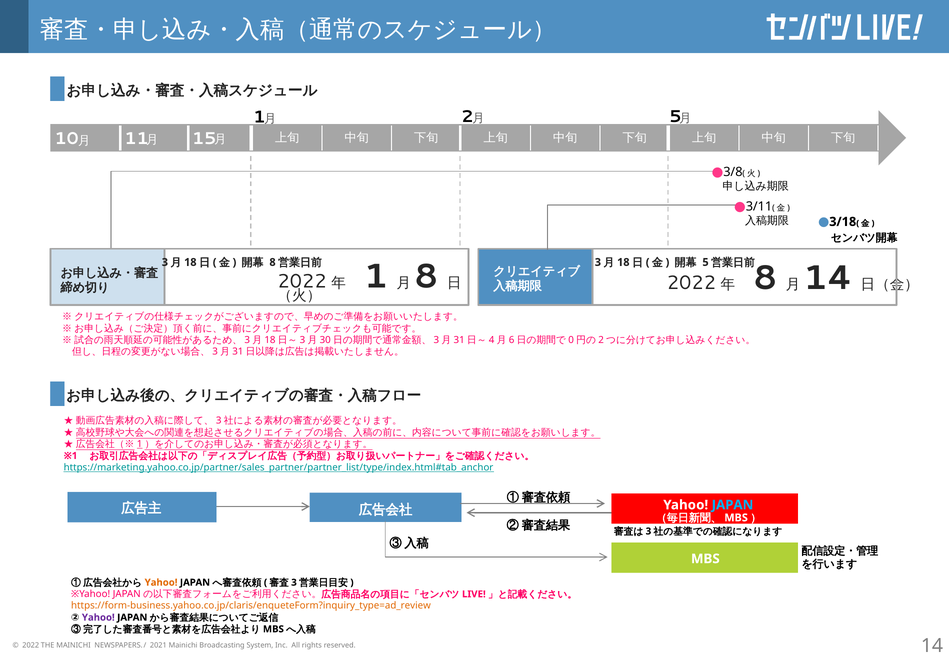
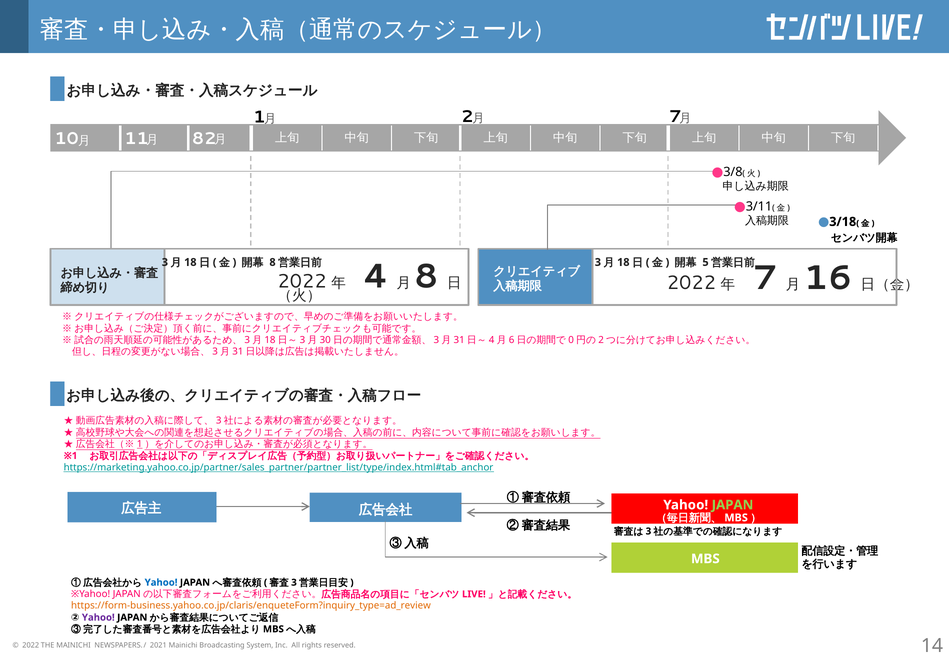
5: 5 -> 7 (675, 117)
15: 15 -> 82 (204, 139)
1: 1 -> 4 (376, 276)
8: 8 -> 7 (765, 278)
14: 14 -> 16 (828, 278)
JAPAN colour: light blue -> light green (733, 505)
Yahoo colour: orange -> blue (161, 582)
